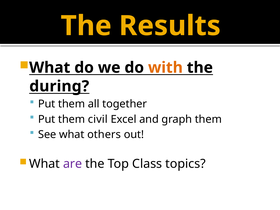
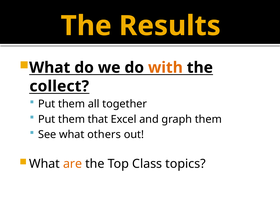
during: during -> collect (59, 86)
civil: civil -> that (98, 119)
are colour: purple -> orange (73, 164)
